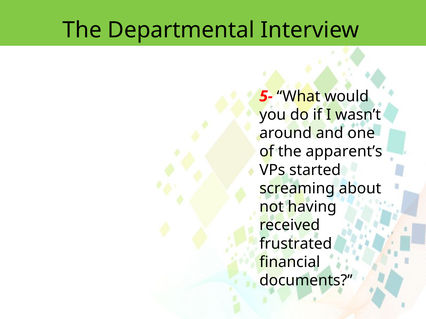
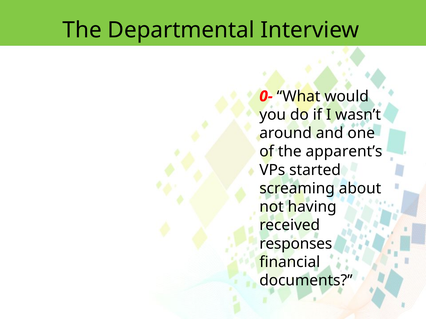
5-: 5- -> 0- (266, 96)
frustrated: frustrated -> responses (296, 244)
